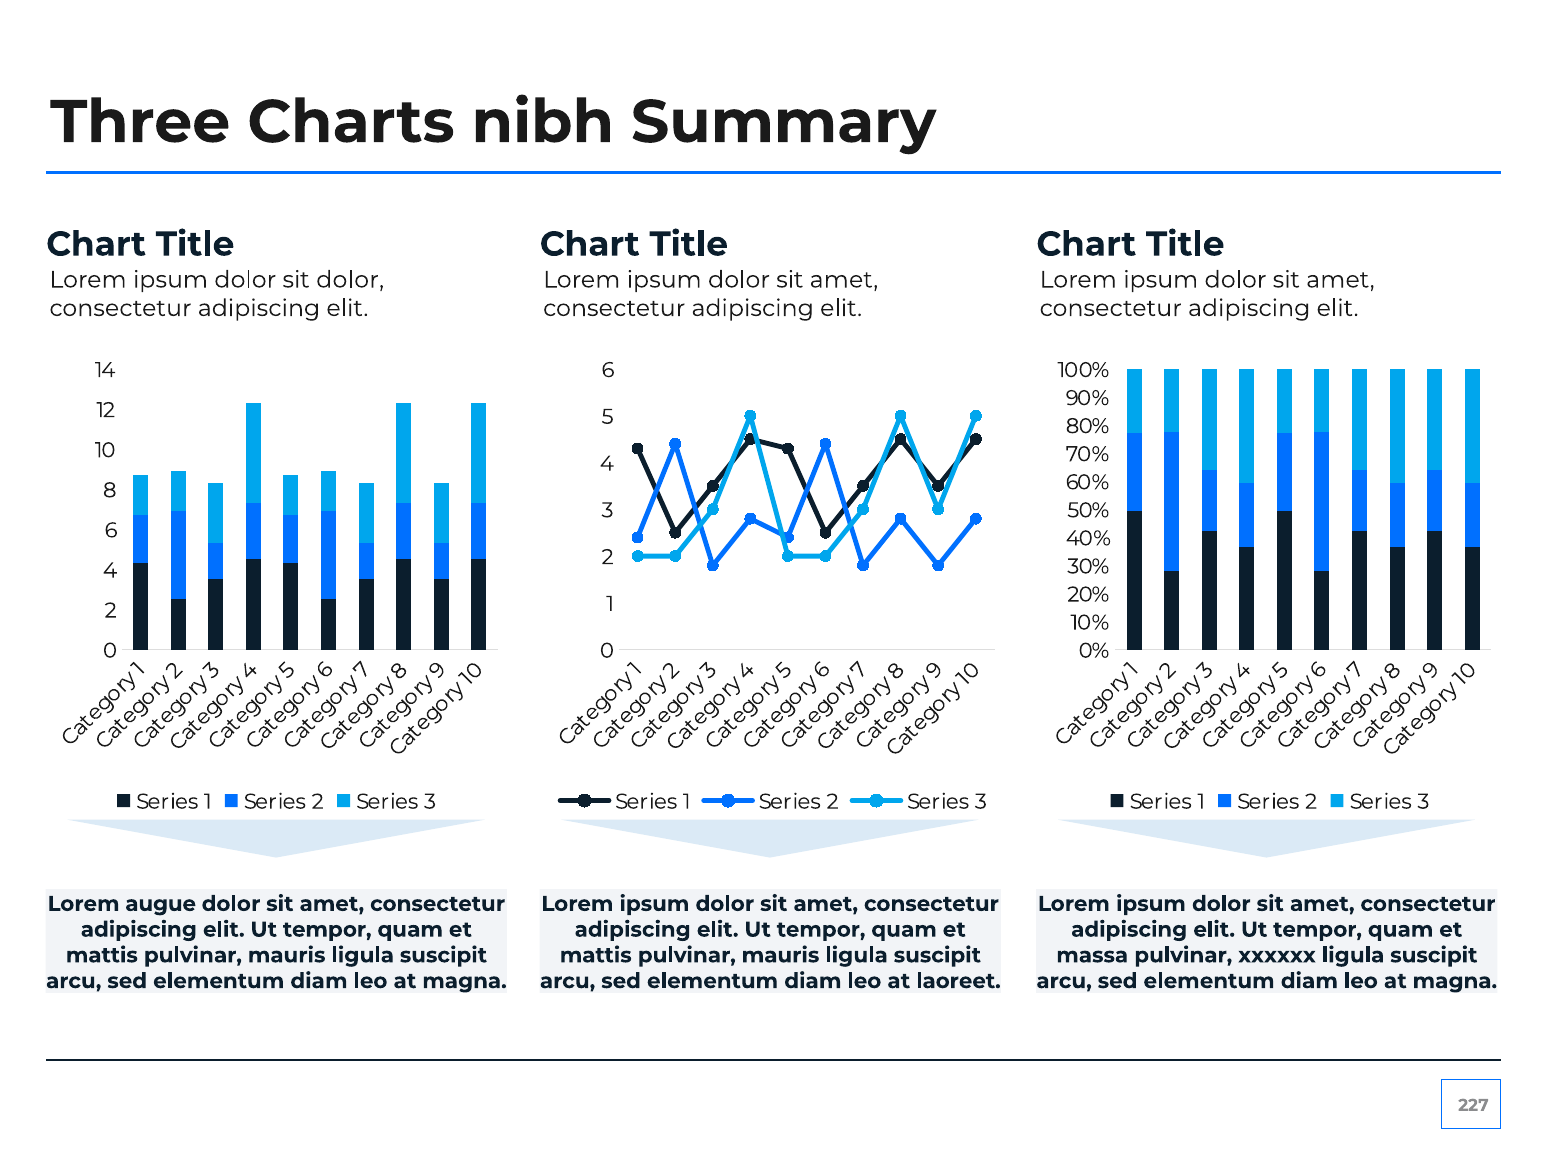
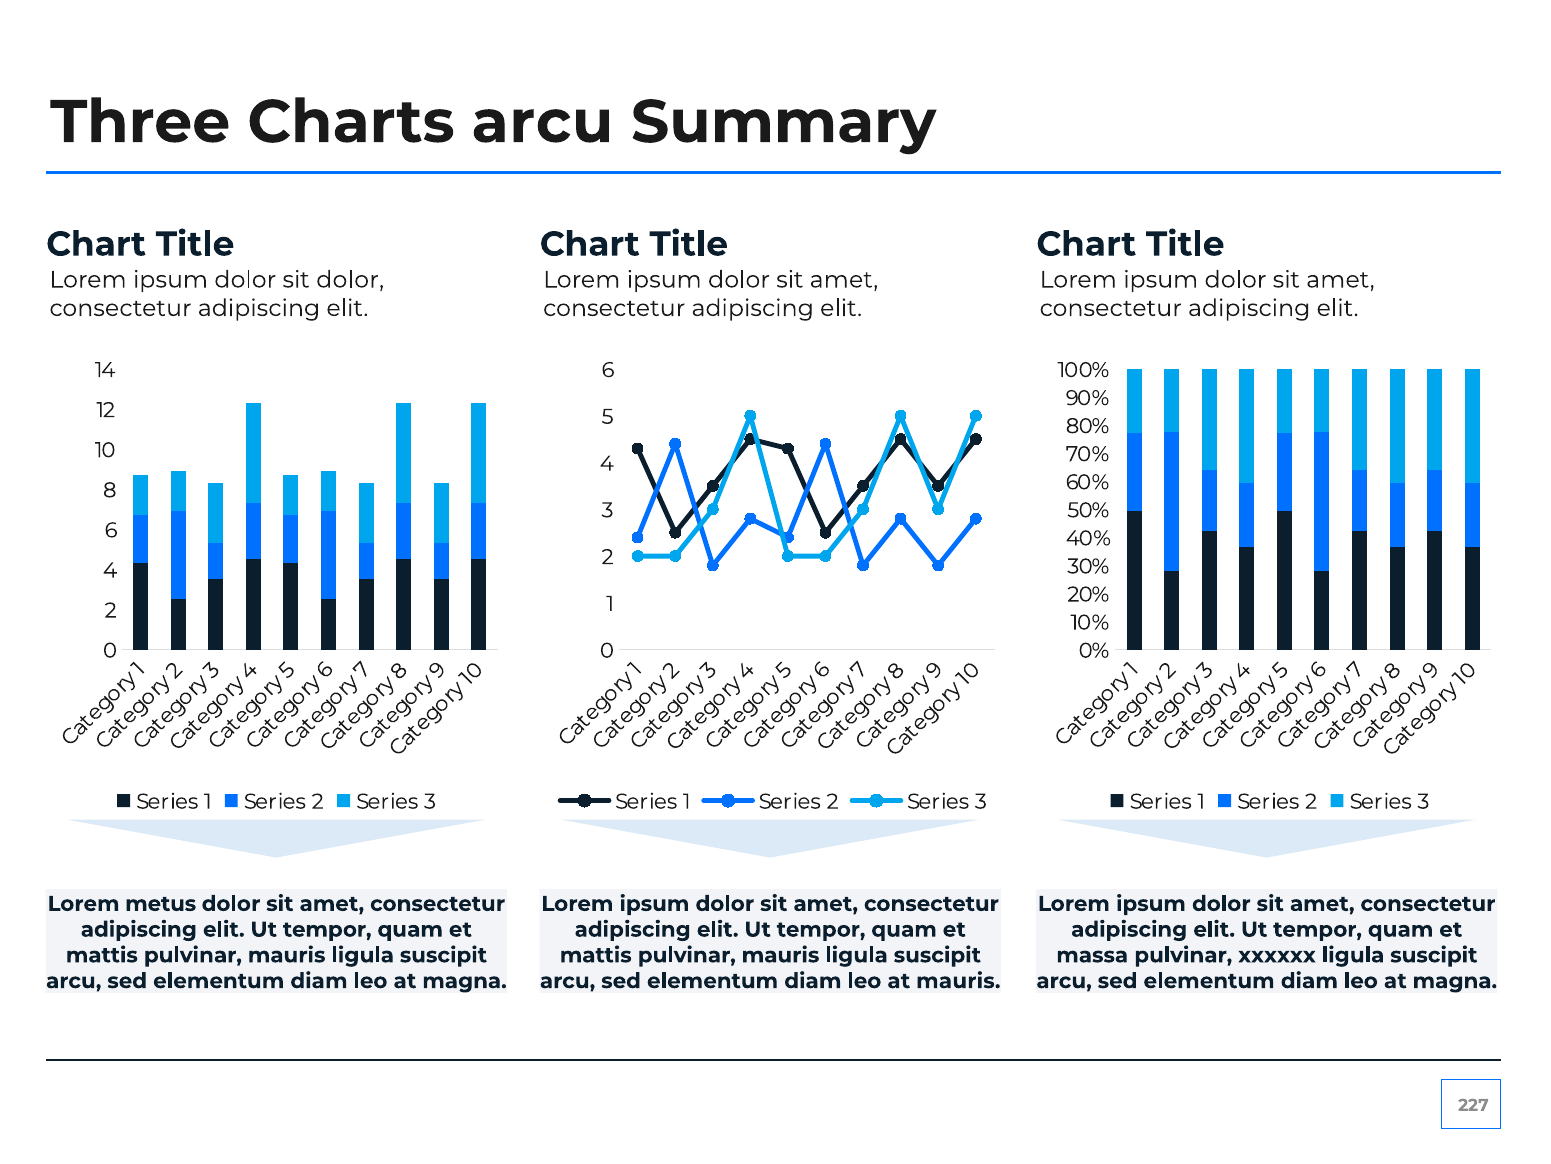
Charts nibh: nibh -> arcu (542, 122)
augue: augue -> metus (161, 903)
at laoreet: laoreet -> mauris (958, 980)
